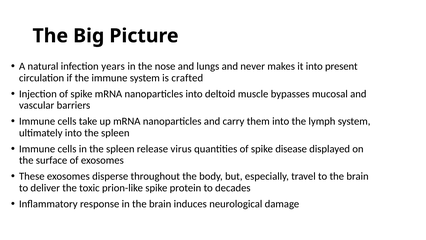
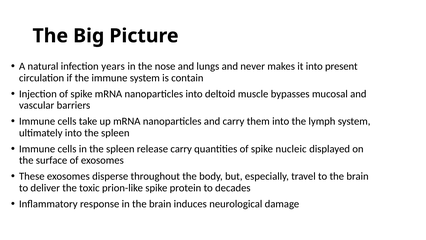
crafted: crafted -> contain (187, 78)
release virus: virus -> carry (181, 149)
disease: disease -> nucleic (291, 149)
